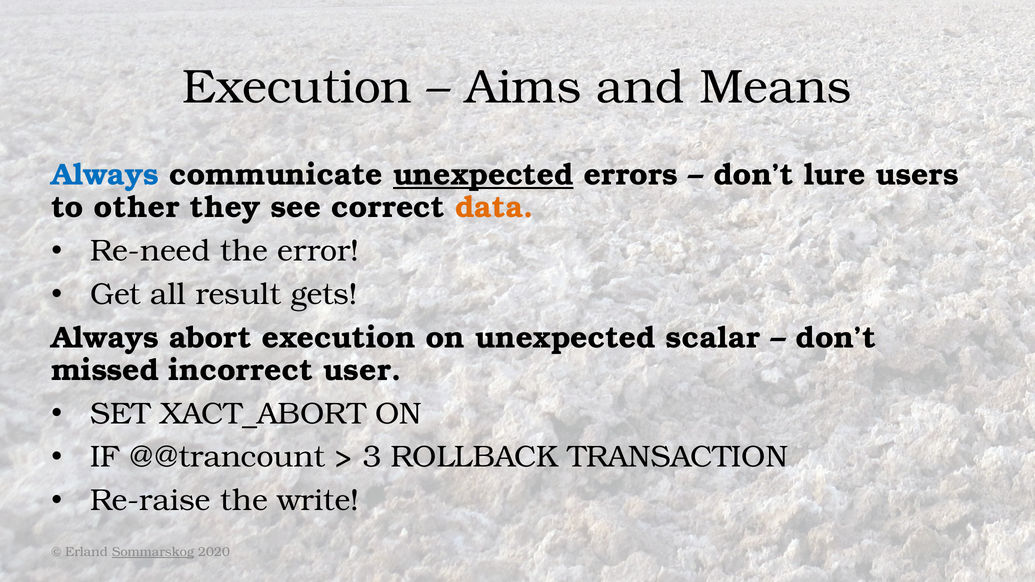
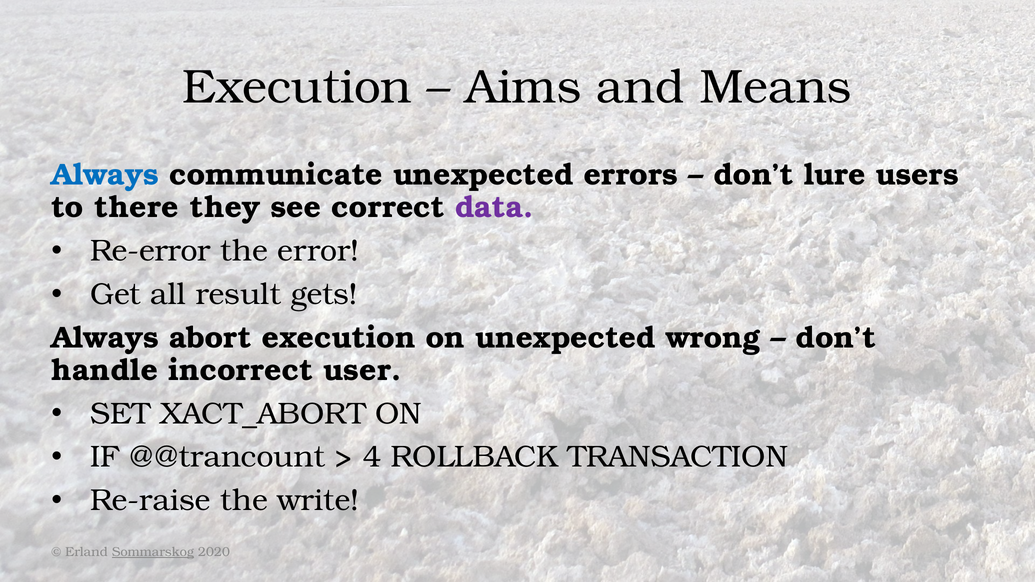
unexpected underline: present -> none (483, 175)
other: other -> there (137, 208)
data colour: orange -> purple (494, 208)
Re-need: Re-need -> Re-error (151, 251)
scalar: scalar -> wrong (713, 338)
missed: missed -> handle (105, 370)
3: 3 -> 4 (372, 457)
